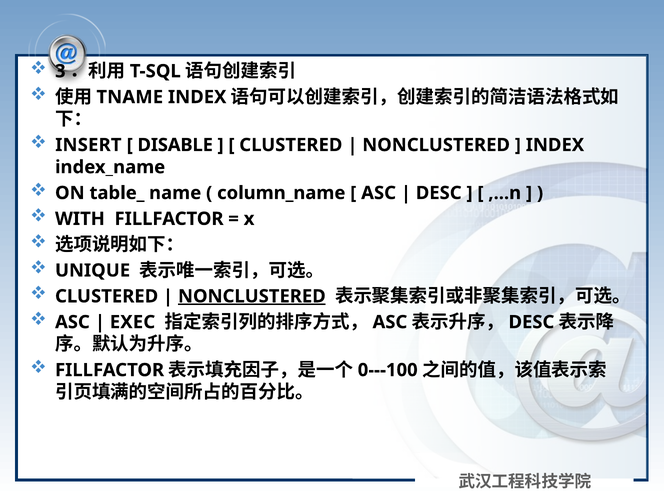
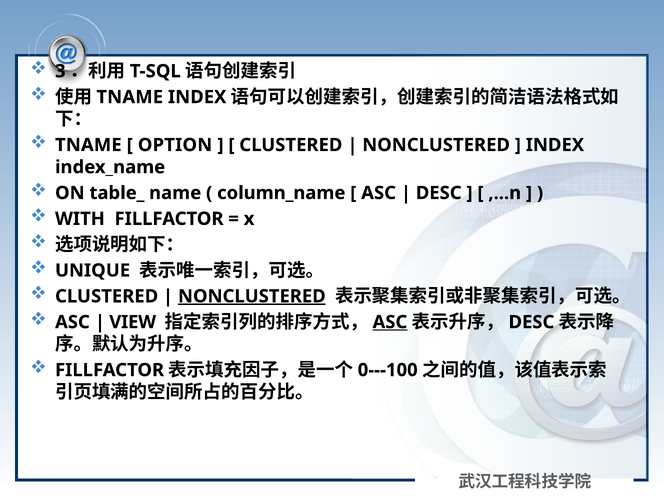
INSERT: INSERT -> TNAME (88, 145)
DISABLE: DISABLE -> OPTION (175, 145)
EXEC: EXEC -> VIEW (133, 322)
ASC underline: none -> present (390, 322)
